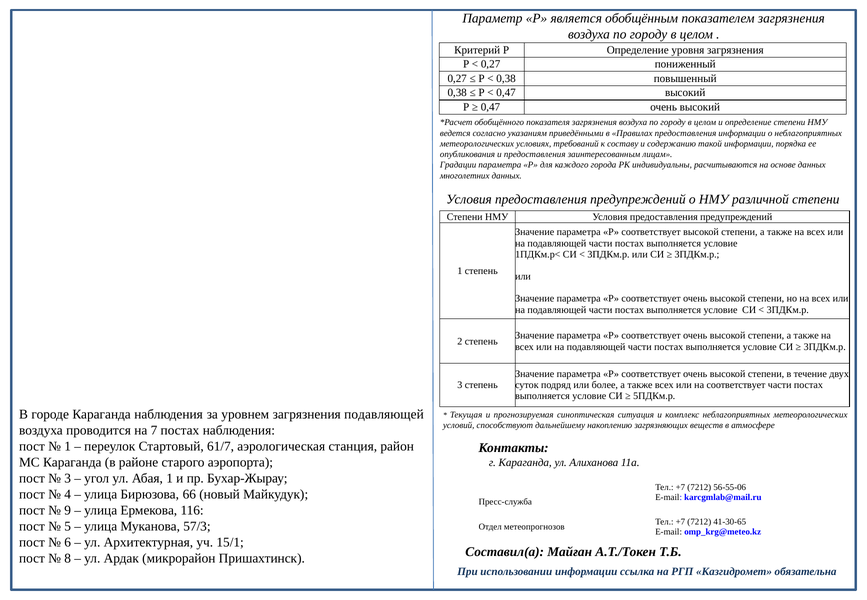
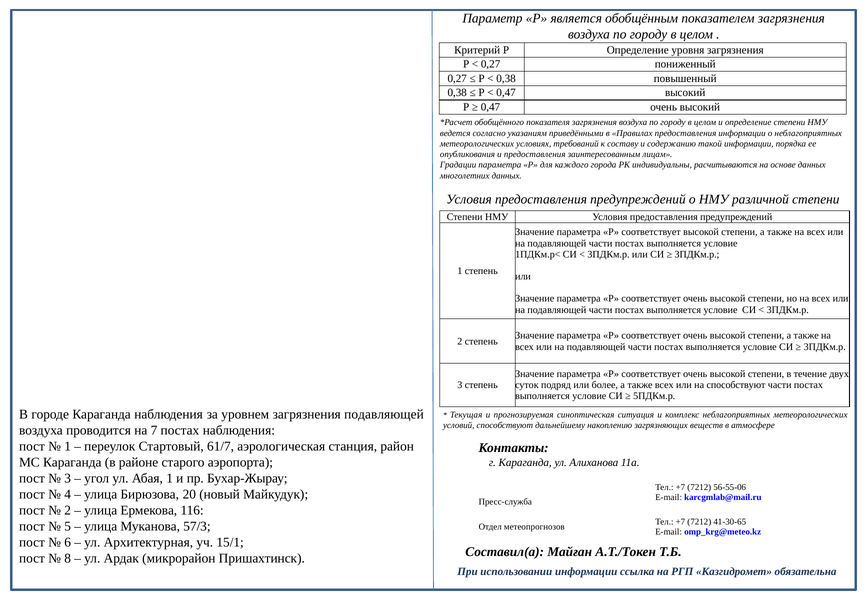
на соответствует: соответствует -> способствуют (736, 385)
66: 66 -> 20 (189, 494)
9: 9 -> 2 (68, 510)
